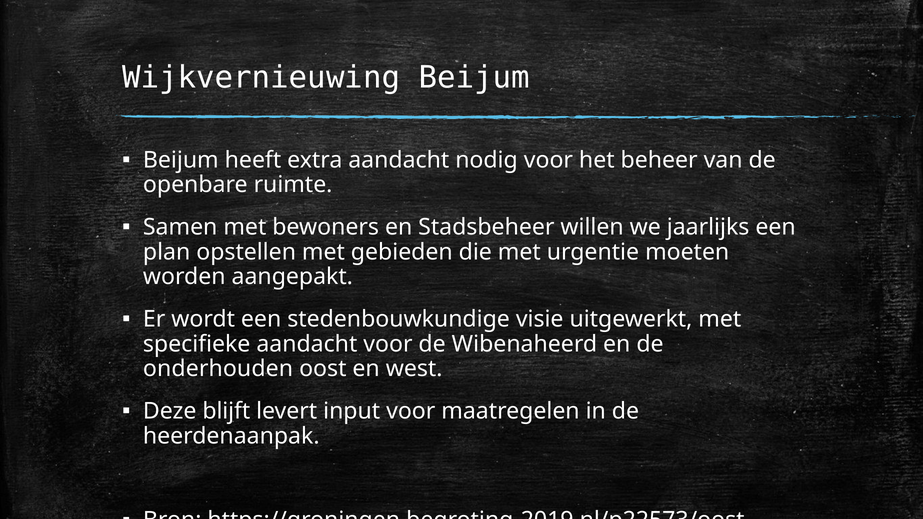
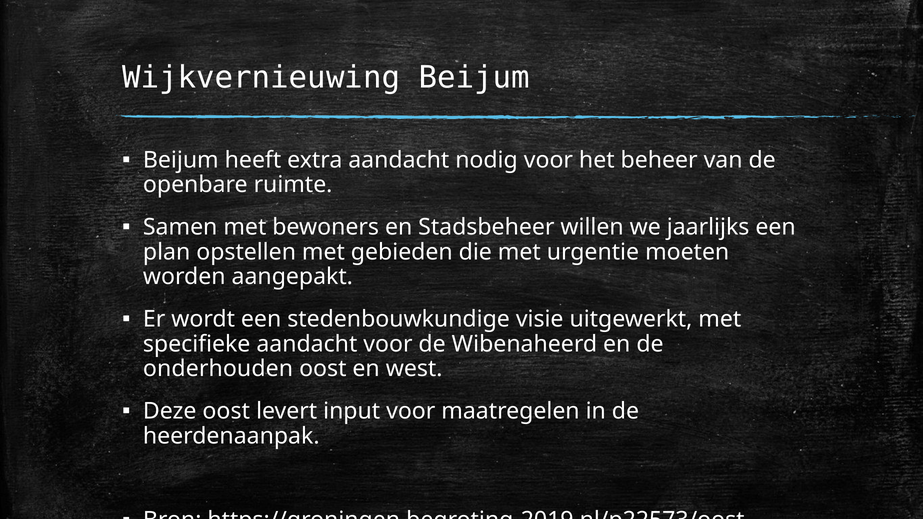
Deze blijft: blijft -> oost (226, 411)
